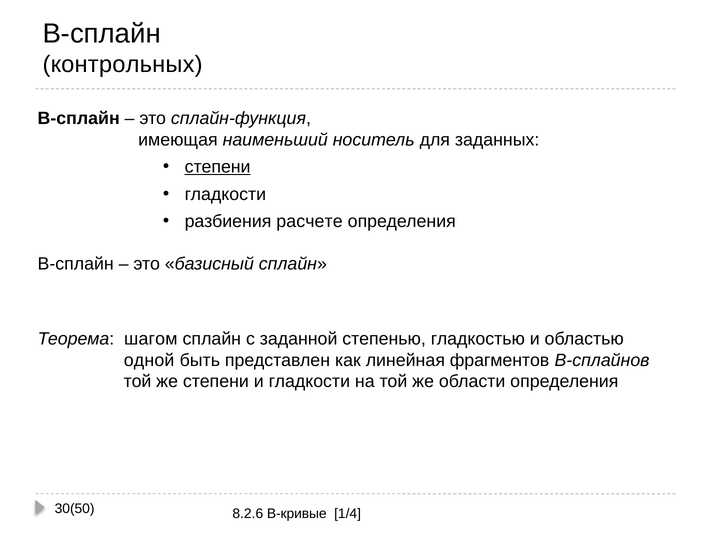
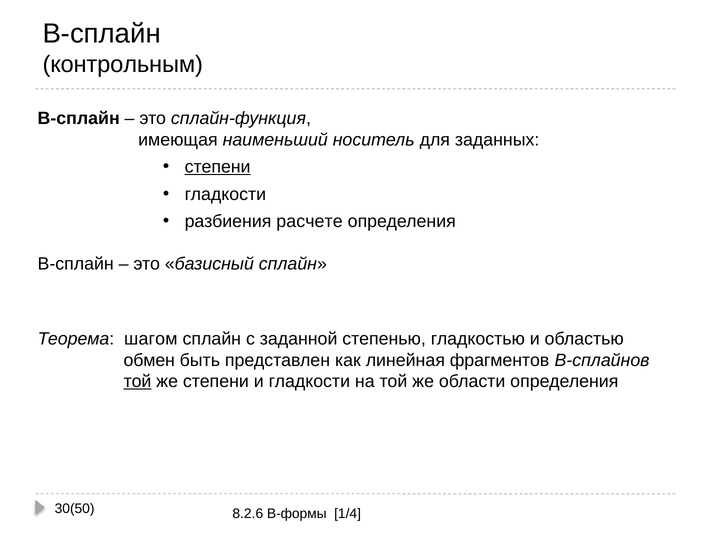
контрольных: контрольных -> контрольным (123, 64)
одной: одной -> обмен (149, 360)
той underline: none -> present (138, 382)
B-кривые: B-кривые -> B-формы (297, 514)
